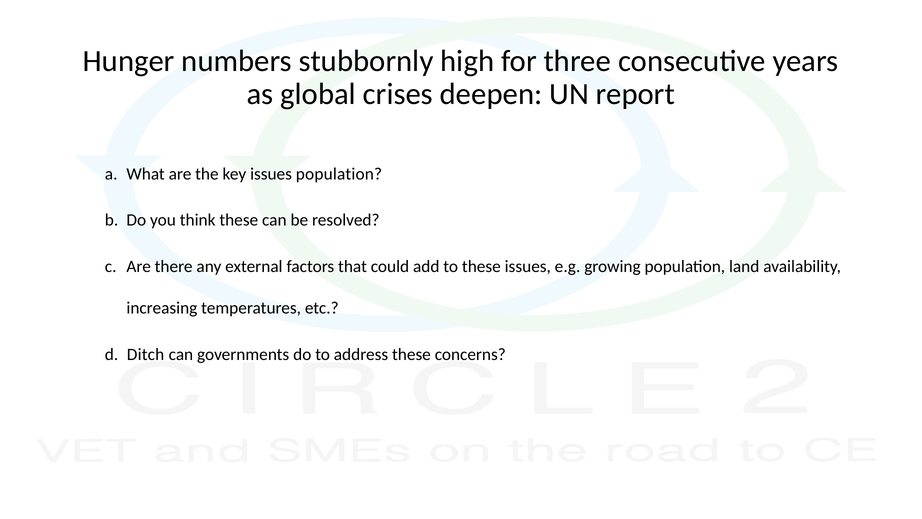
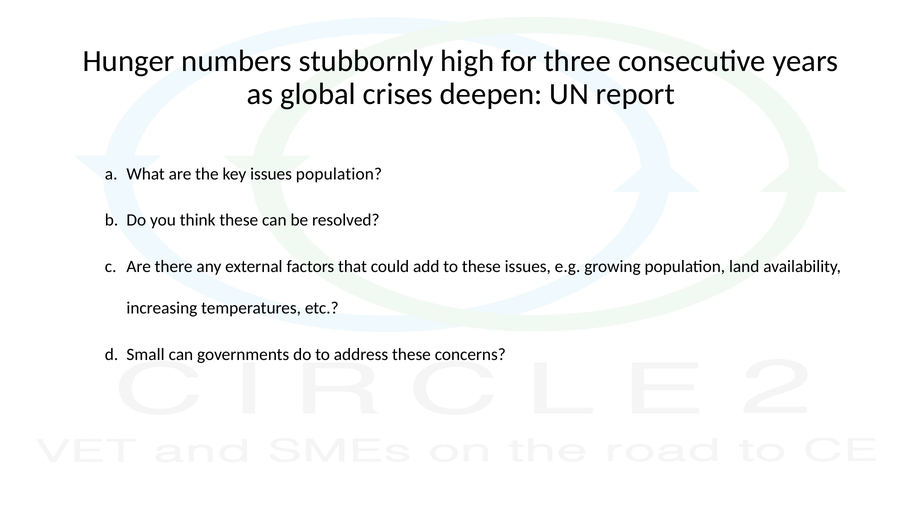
Ditch: Ditch -> Small (146, 354)
